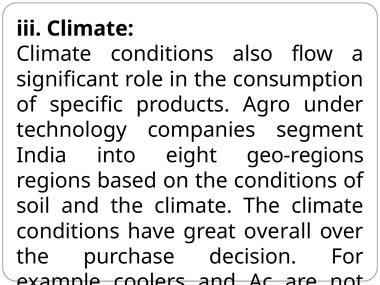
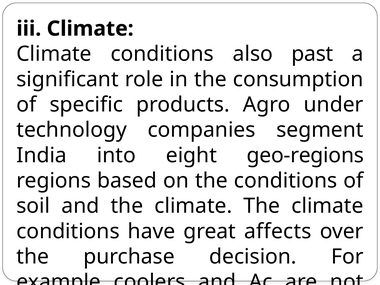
flow: flow -> past (312, 54)
overall: overall -> affects (278, 231)
